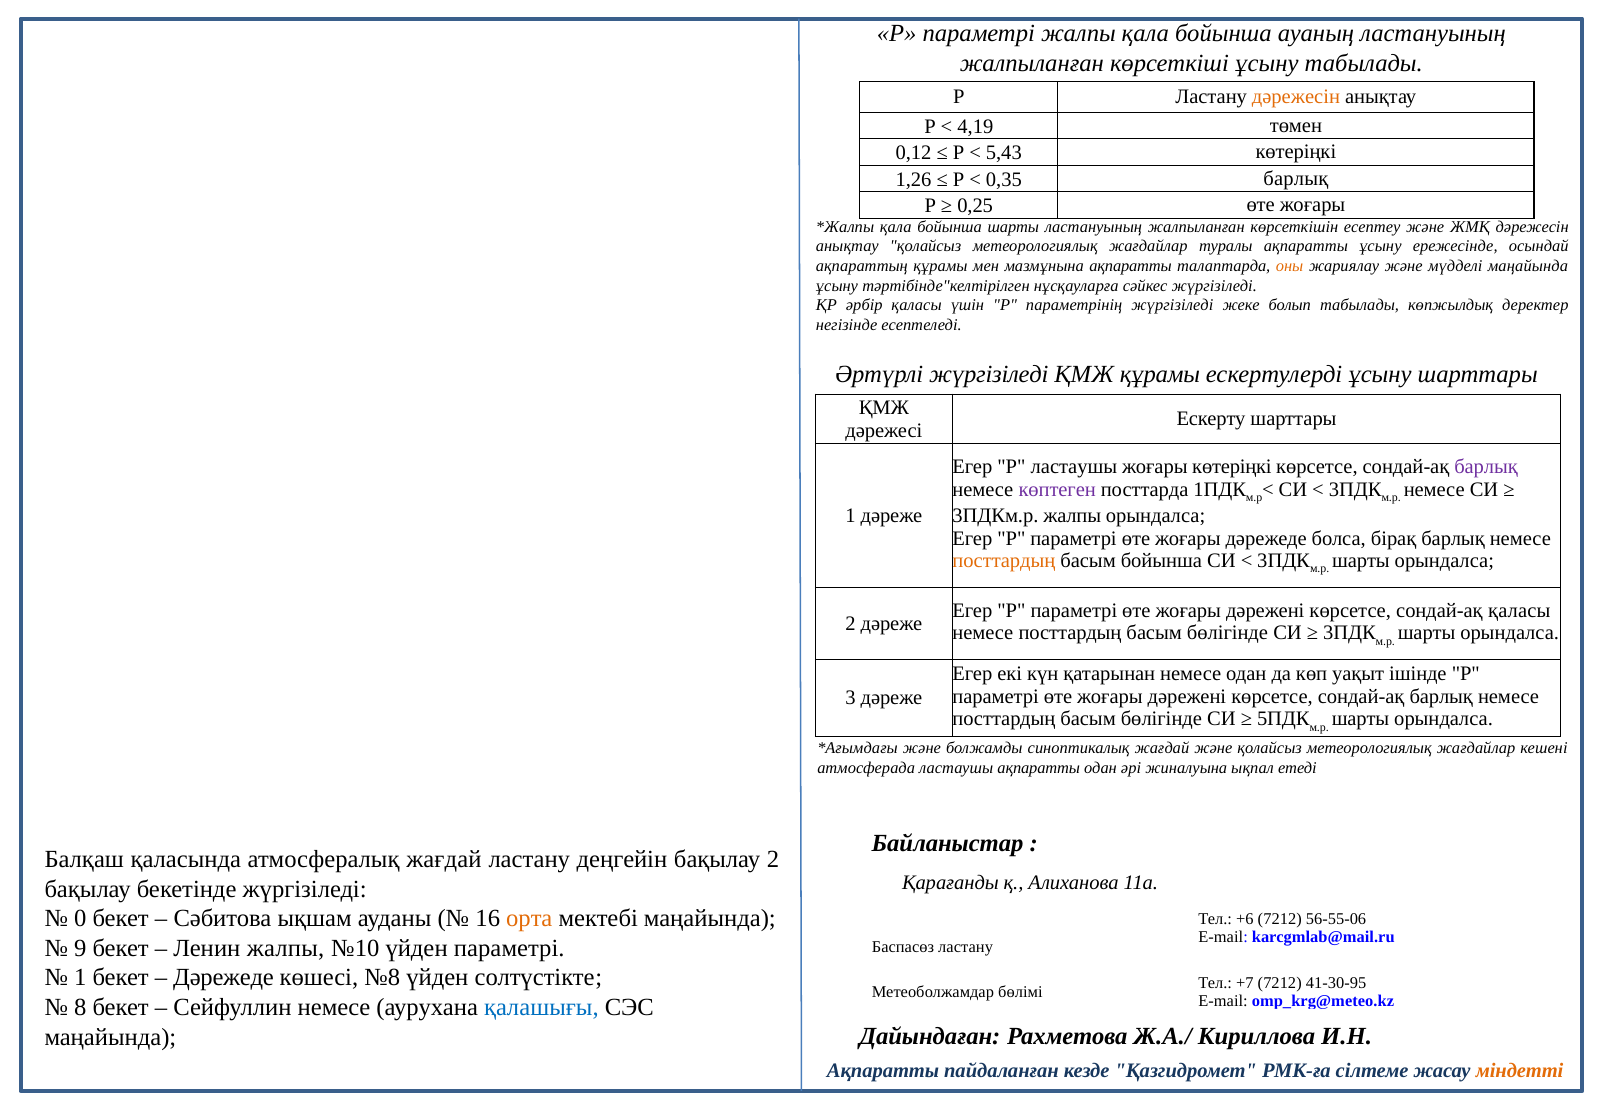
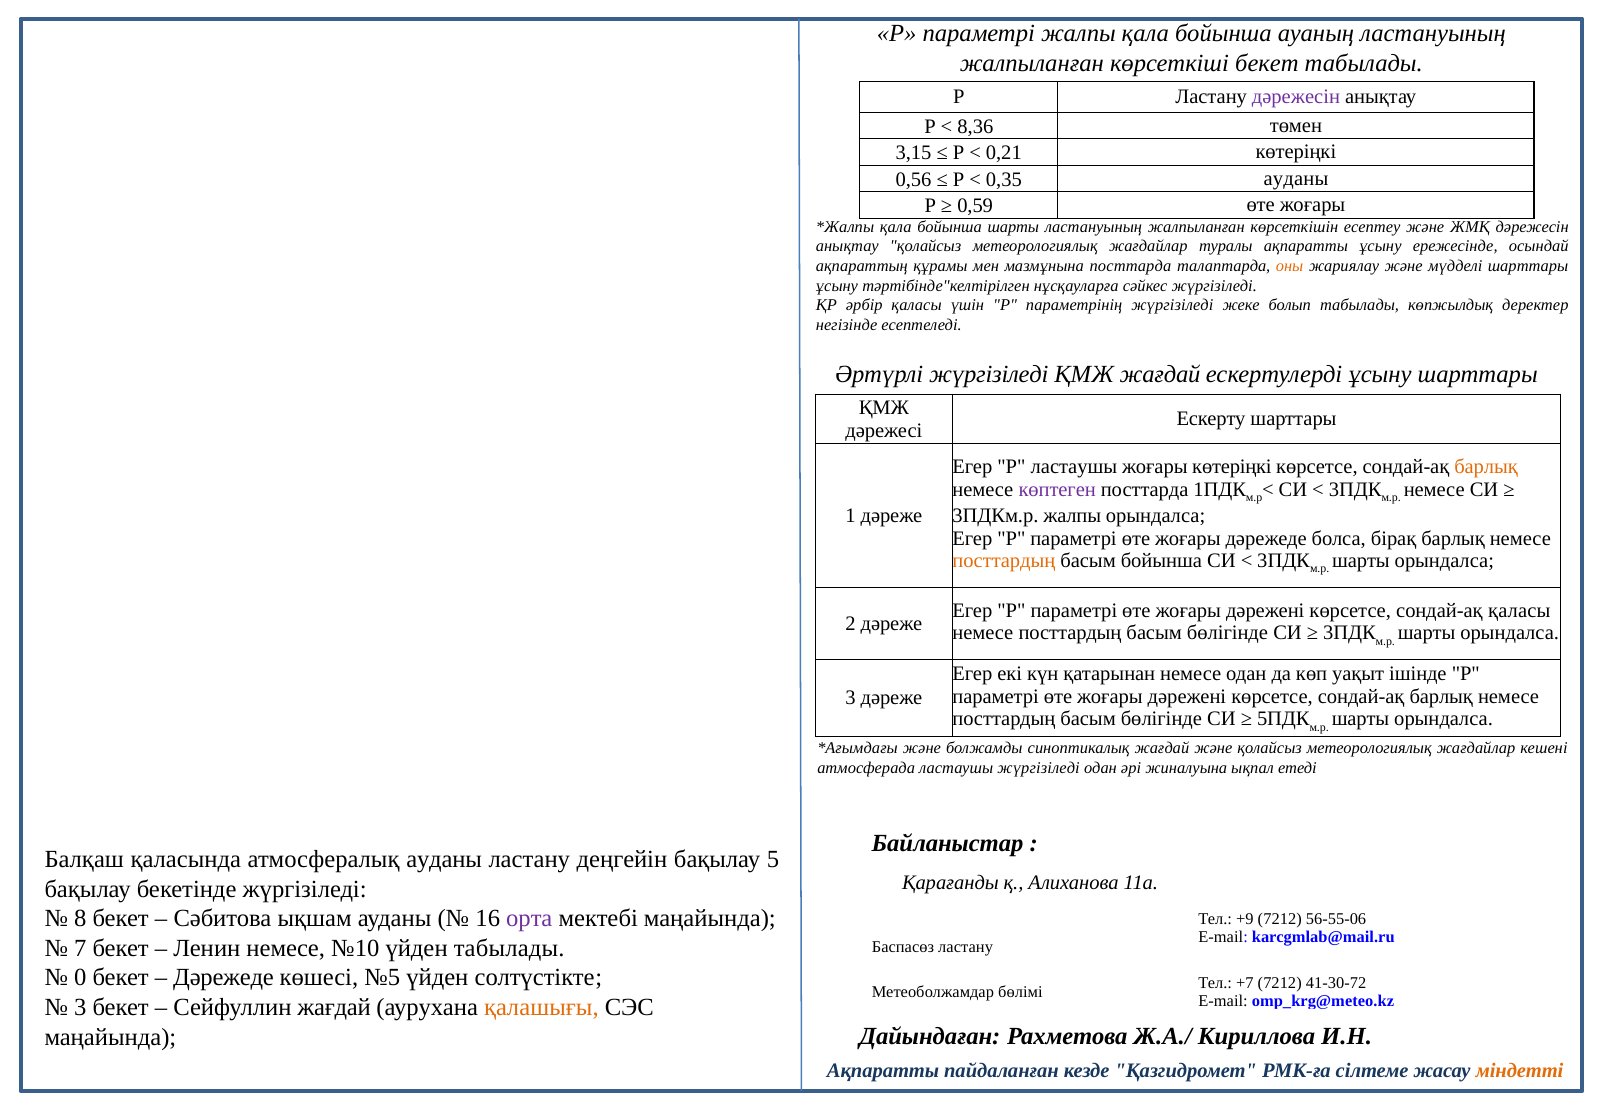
көрсеткіші ұсыну: ұсыну -> бекет (1267, 63)
дәрежесін colour: orange -> purple (1296, 97)
4,19: 4,19 -> 8,36 (975, 126)
0,12: 0,12 -> 3,15 (914, 153)
5,43: 5,43 -> 0,21 (1004, 153)
1,26: 1,26 -> 0,56 (914, 179)
0,35 барлық: барлық -> ауданы (1296, 179)
0,25: 0,25 -> 0,59 (975, 206)
мазмұнына ақпаратты: ақпаратты -> посттарда (1130, 266)
мүдделі маңайында: маңайында -> шарттары (1528, 266)
ҚМЖ құрамы: құрамы -> жағдай (1160, 375)
барлық colour: purple -> orange (1486, 467)
ластаушы ақпаратты: ақпаратты -> жүргізіледі (1039, 768)
атмосфералық жағдай: жағдай -> ауданы (444, 859)
бақылау 2: 2 -> 5 (773, 859)
0: 0 -> 8 (80, 918)
орта colour: orange -> purple (529, 918)
+6: +6 -> +9 (1245, 919)
9: 9 -> 7 (80, 948)
Ленин жалпы: жалпы -> немесе (286, 948)
үйден параметрі: параметрі -> табылады (509, 948)
1: 1 -> 0 (80, 978)
№8: №8 -> №5 (382, 978)
41-30-95: 41-30-95 -> 41-30-72 (1336, 983)
8: 8 -> 3 (80, 1007)
Сейфуллин немесе: немесе -> жағдай (334, 1007)
қалашығы colour: blue -> orange (541, 1007)
